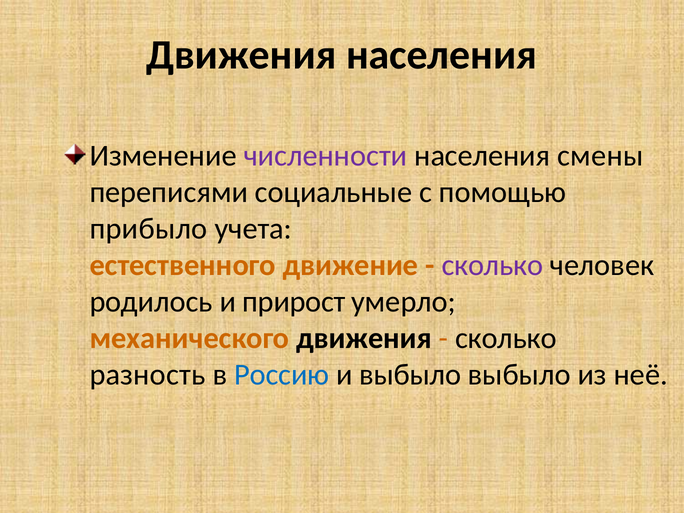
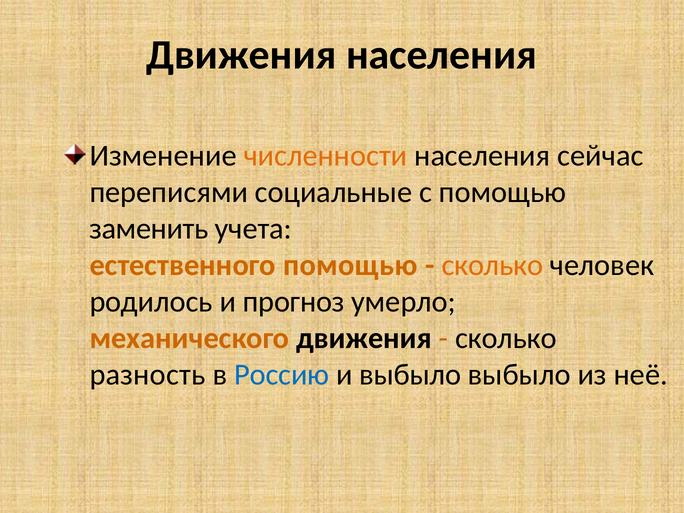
численности colour: purple -> orange (325, 156)
смены: смены -> сейчас (600, 156)
прибыло: прибыло -> заменить (149, 229)
естественного движение: движение -> помощью (350, 265)
сколько colour: purple -> orange (492, 265)
прирост: прирост -> прогноз (294, 302)
